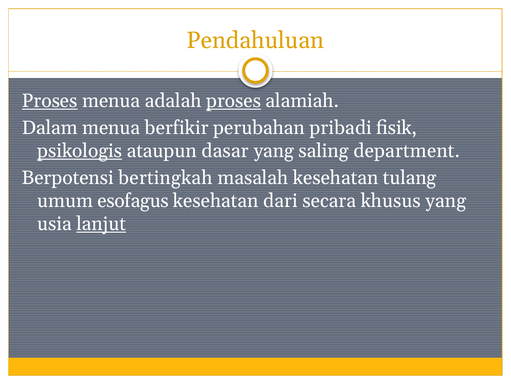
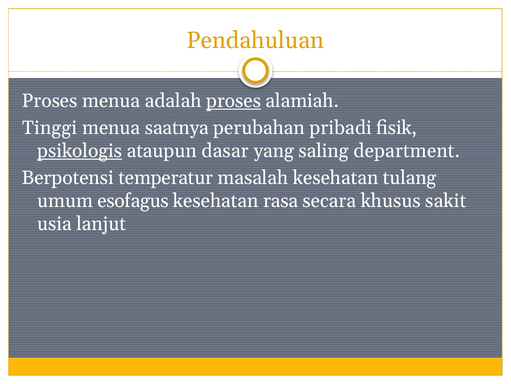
Proses underline: present -> none (50, 101)
Dalam: Dalam -> Tinggi (50, 128)
berfikir: berfikir -> saatnya (177, 128)
bertingkah: bertingkah -> temperatur (166, 177)
dari: dari -> rasa (281, 200)
khusus yang: yang -> sakit (446, 200)
lanjut underline: present -> none (101, 223)
